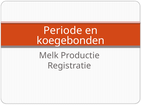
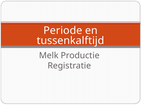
koegebonden: koegebonden -> tussenkalftijd (70, 41)
